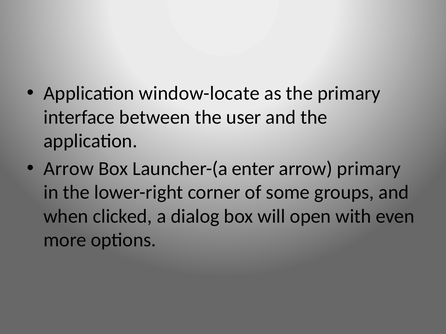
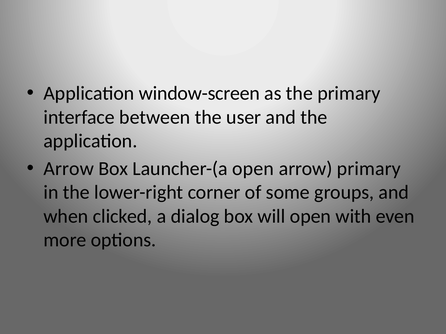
window-locate: window-locate -> window-screen (199, 94)
Launcher-(a enter: enter -> open (253, 169)
